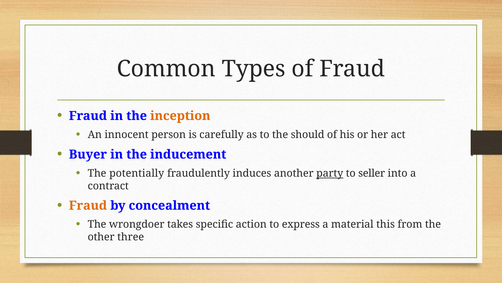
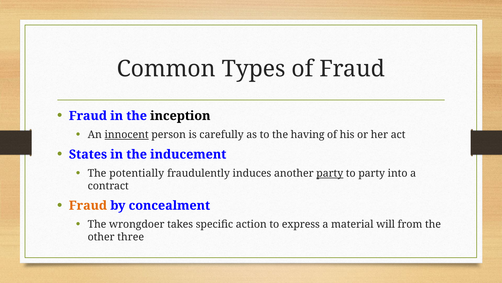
inception colour: orange -> black (180, 116)
innocent underline: none -> present (127, 134)
should: should -> having (308, 134)
Buyer: Buyer -> States (88, 154)
to seller: seller -> party (372, 173)
this: this -> will (386, 224)
